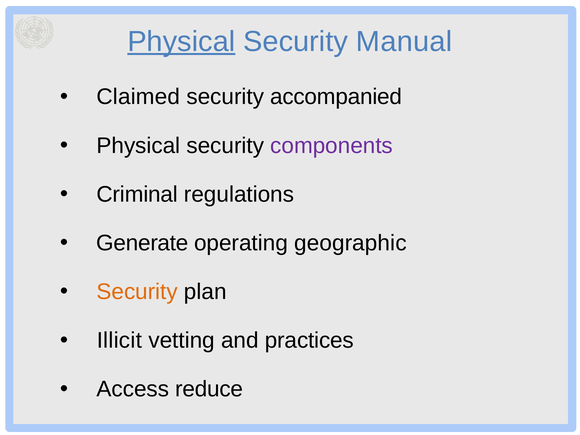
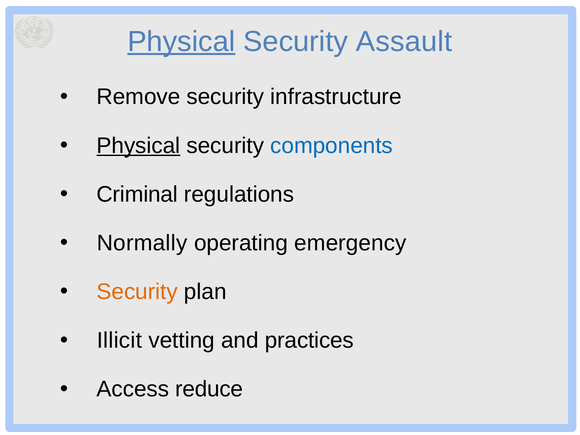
Manual: Manual -> Assault (404, 42)
Claimed: Claimed -> Remove (138, 97)
accompanied: accompanied -> infrastructure (336, 97)
Physical underline: none -> present (138, 146)
components colour: purple -> blue (332, 146)
Generate: Generate -> Normally (142, 243)
geographic: geographic -> emergency (350, 243)
